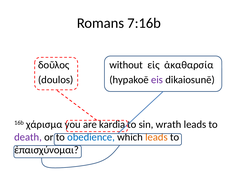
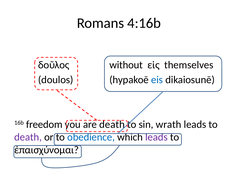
7:16b: 7:16b -> 4:16b (144, 23)
ἀκαθαρσία: ἀκαθαρσία -> themselves (189, 65)
eis colour: purple -> blue (157, 80)
χάρισμα: χάρισμα -> freedom (44, 124)
are kardia: kardia -> death (112, 124)
leads colour: orange -> purple (156, 137)
